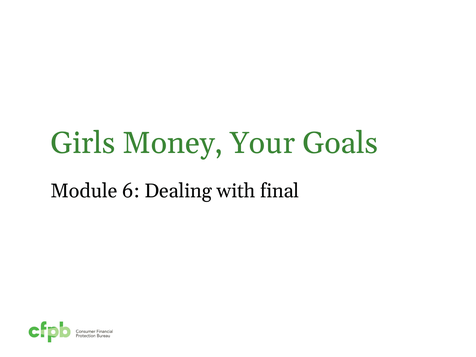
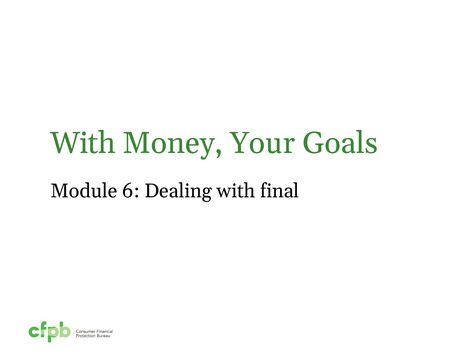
Girls: Girls -> With (83, 143)
